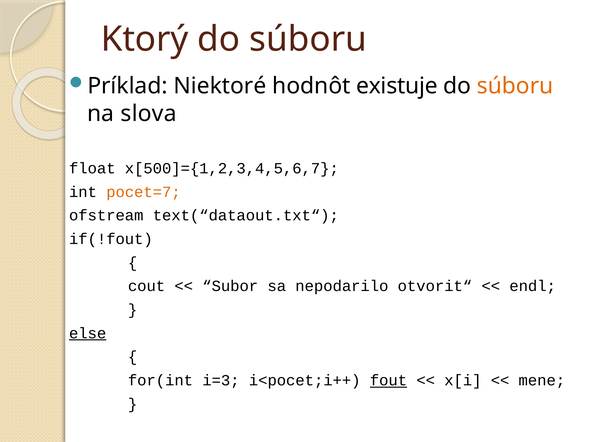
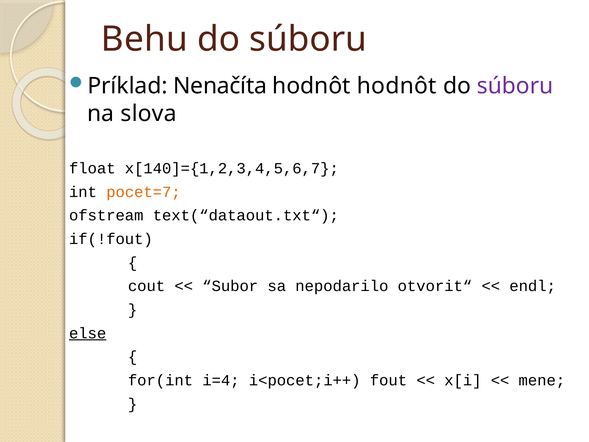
Ktorý: Ktorý -> Behu (144, 39)
Niektoré: Niektoré -> Nenačíta (220, 86)
hodnôt existuje: existuje -> hodnôt (397, 86)
súboru colour: orange -> purple (515, 86)
x[500]={1,2,3,4,5,6,7: x[500]={1,2,3,4,5,6,7 -> x[140]={1,2,3,4,5,6,7 (232, 168)
i=3: i=3 -> i=4 (221, 380)
fout underline: present -> none (388, 380)
